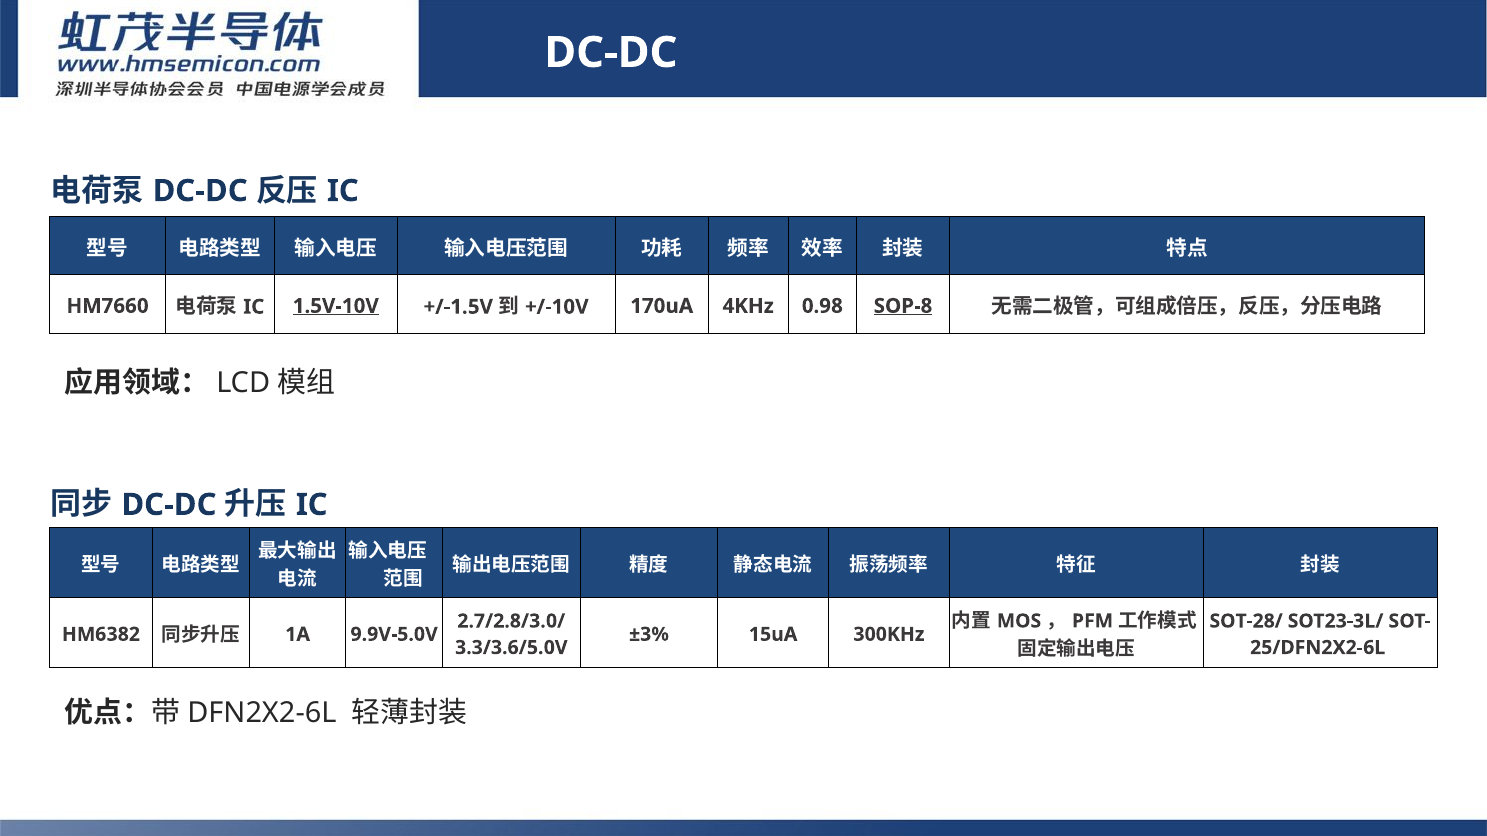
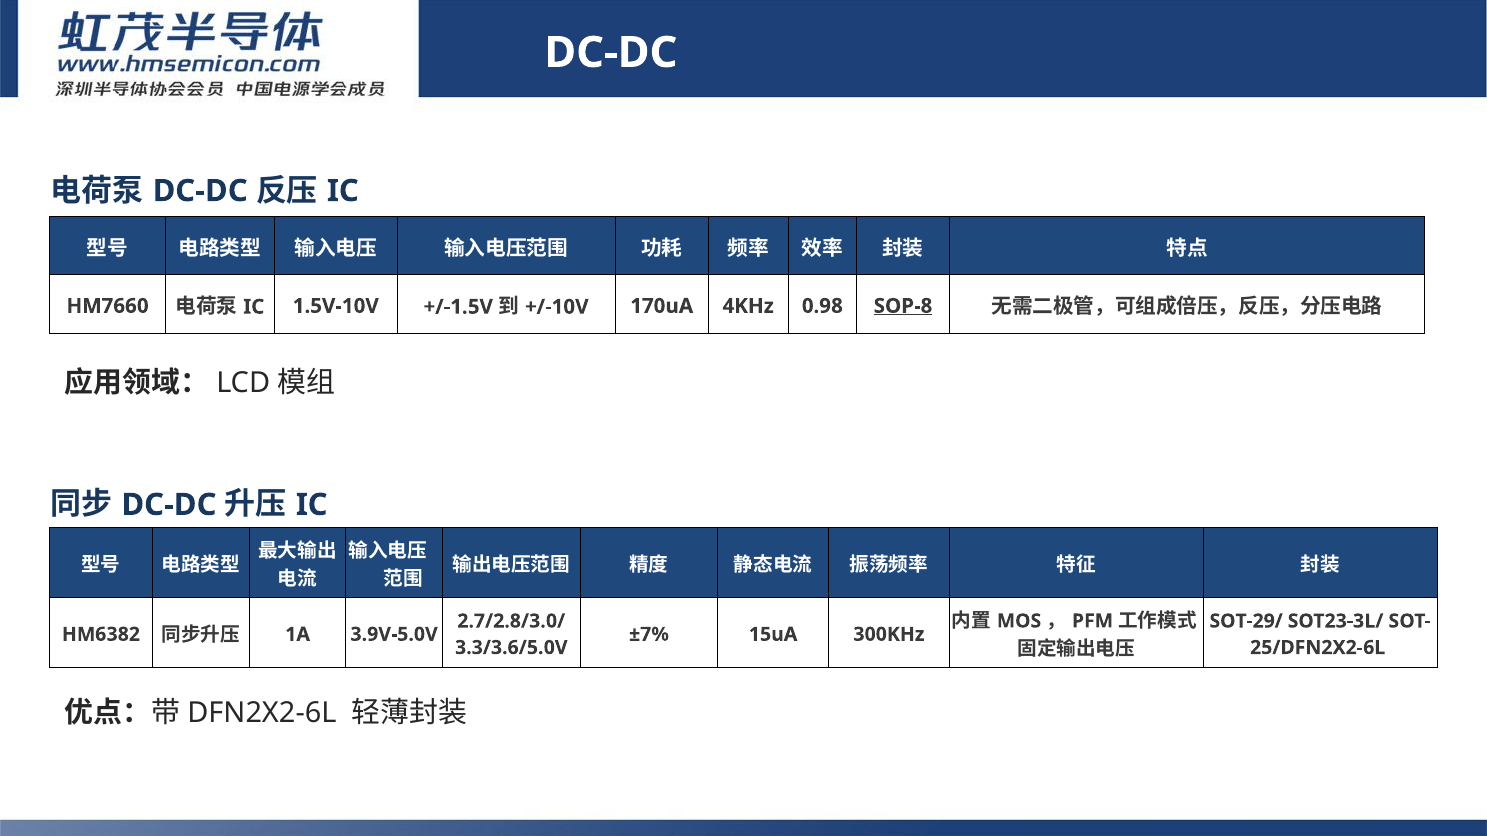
1.5V-10V underline: present -> none (336, 306)
SOT-28/: SOT-28/ -> SOT-29/ (1246, 621)
9.9V-5.0V: 9.9V-5.0V -> 3.9V-5.0V (394, 635)
±3%: ±3% -> ±7% (649, 635)
